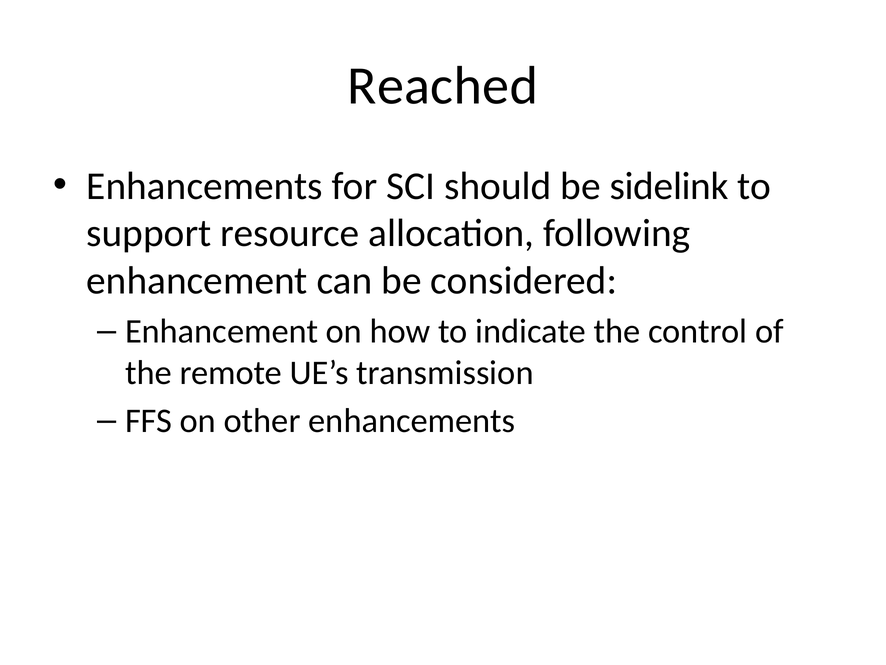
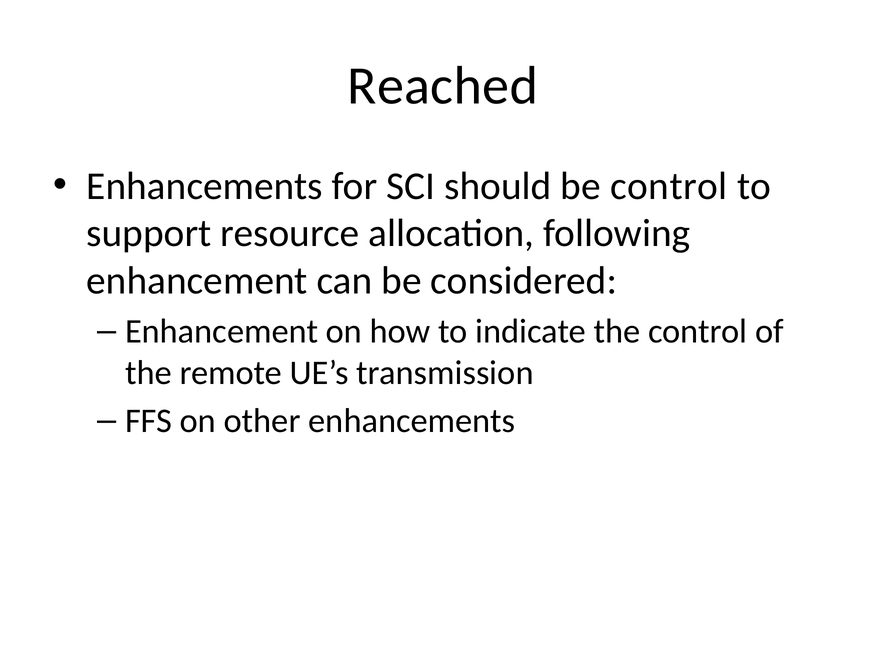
be sidelink: sidelink -> control (669, 186)
